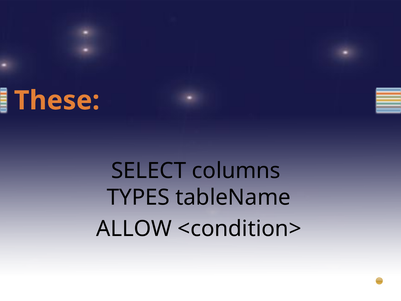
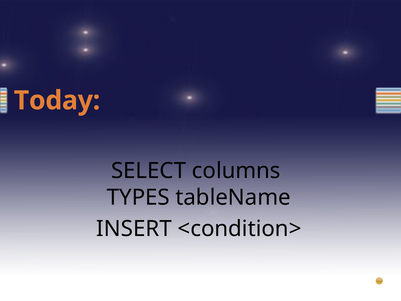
These: These -> Today (57, 100)
ALLOW: ALLOW -> INSERT (134, 229)
